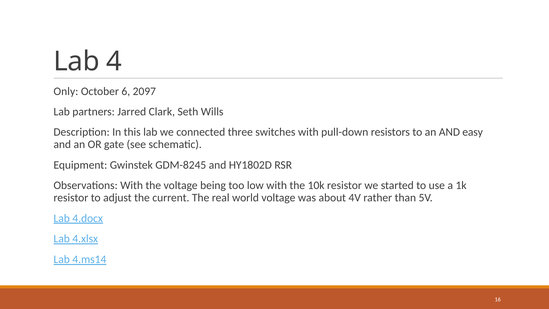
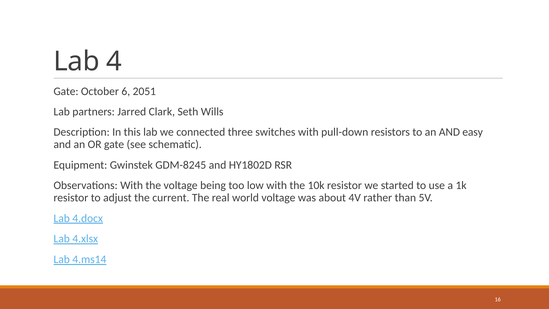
Only: Only -> Gate (66, 91)
2097: 2097 -> 2051 (144, 91)
